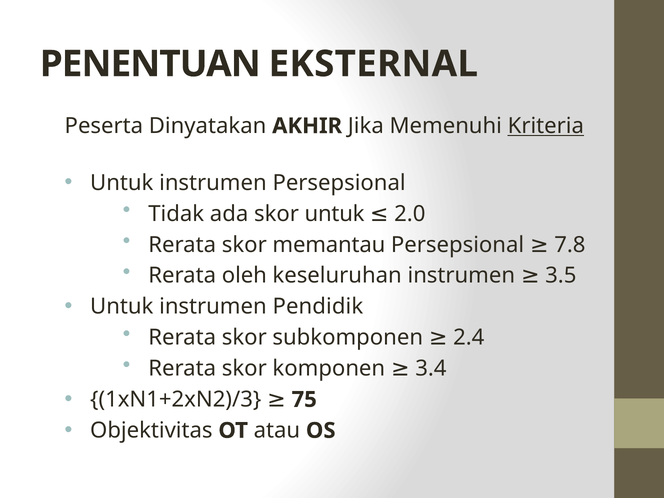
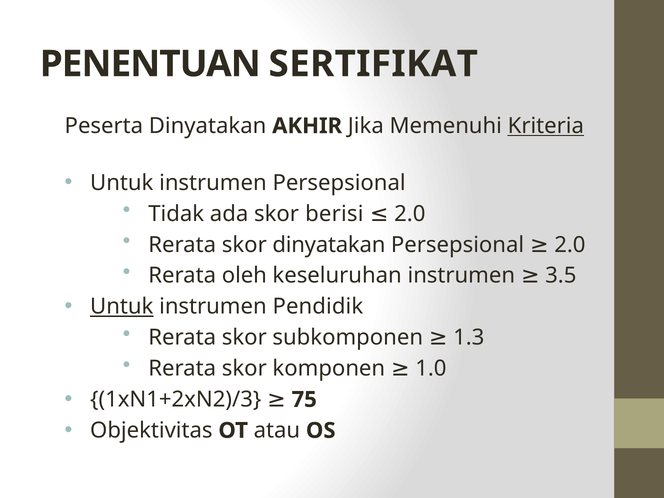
EKSTERNAL: EKSTERNAL -> SERTIFIKAT (373, 64)
skor untuk: untuk -> berisi (334, 214)
skor memantau: memantau -> dinyatakan (329, 245)
Persepsional 7.8: 7.8 -> 2.0 (570, 245)
Untuk underline: none -> present (122, 307)
2.4: 2.4 -> 1.3 (469, 338)
3.4: 3.4 -> 1.0 (431, 369)
